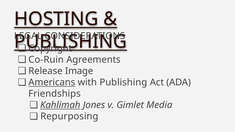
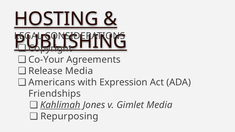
Co-Ruin: Co-Ruin -> Co-Your (46, 60)
Release Image: Image -> Media (79, 71)
Americans underline: present -> none (52, 82)
with Publishing: Publishing -> Expression (123, 82)
